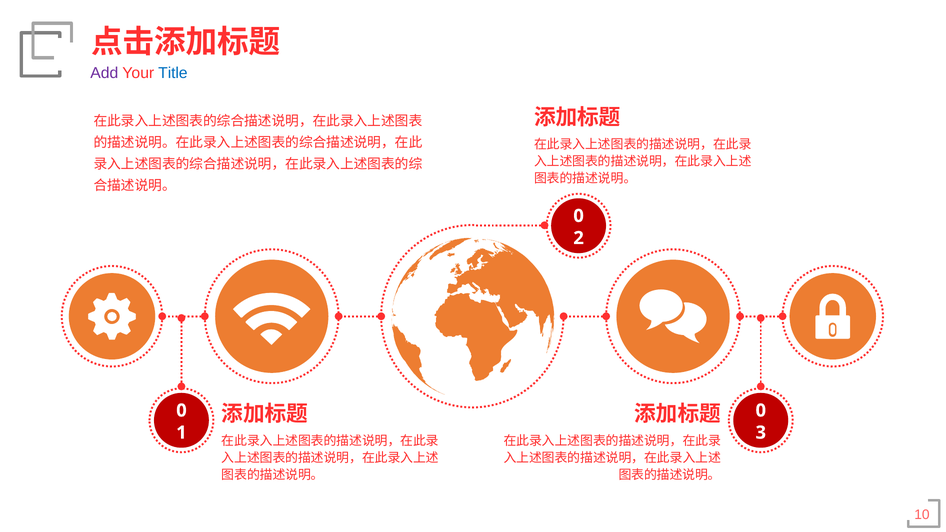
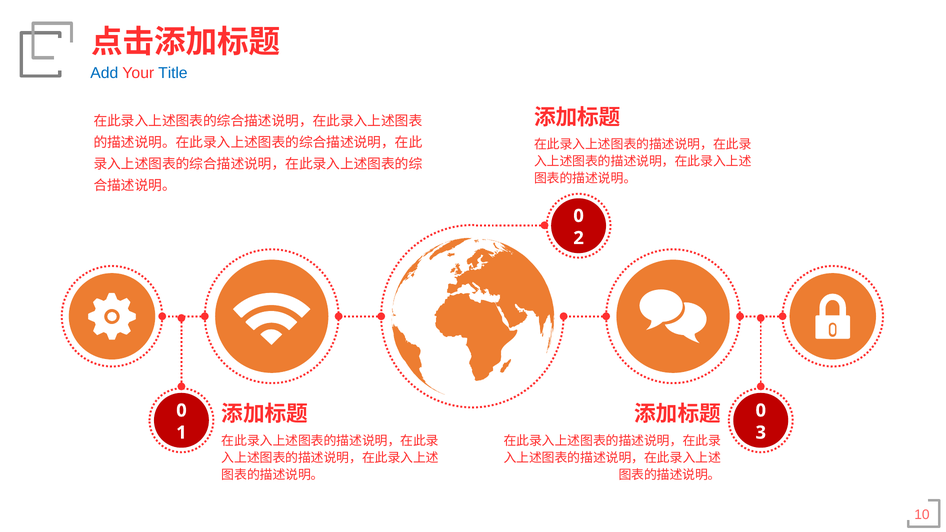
Add colour: purple -> blue (104, 73)
